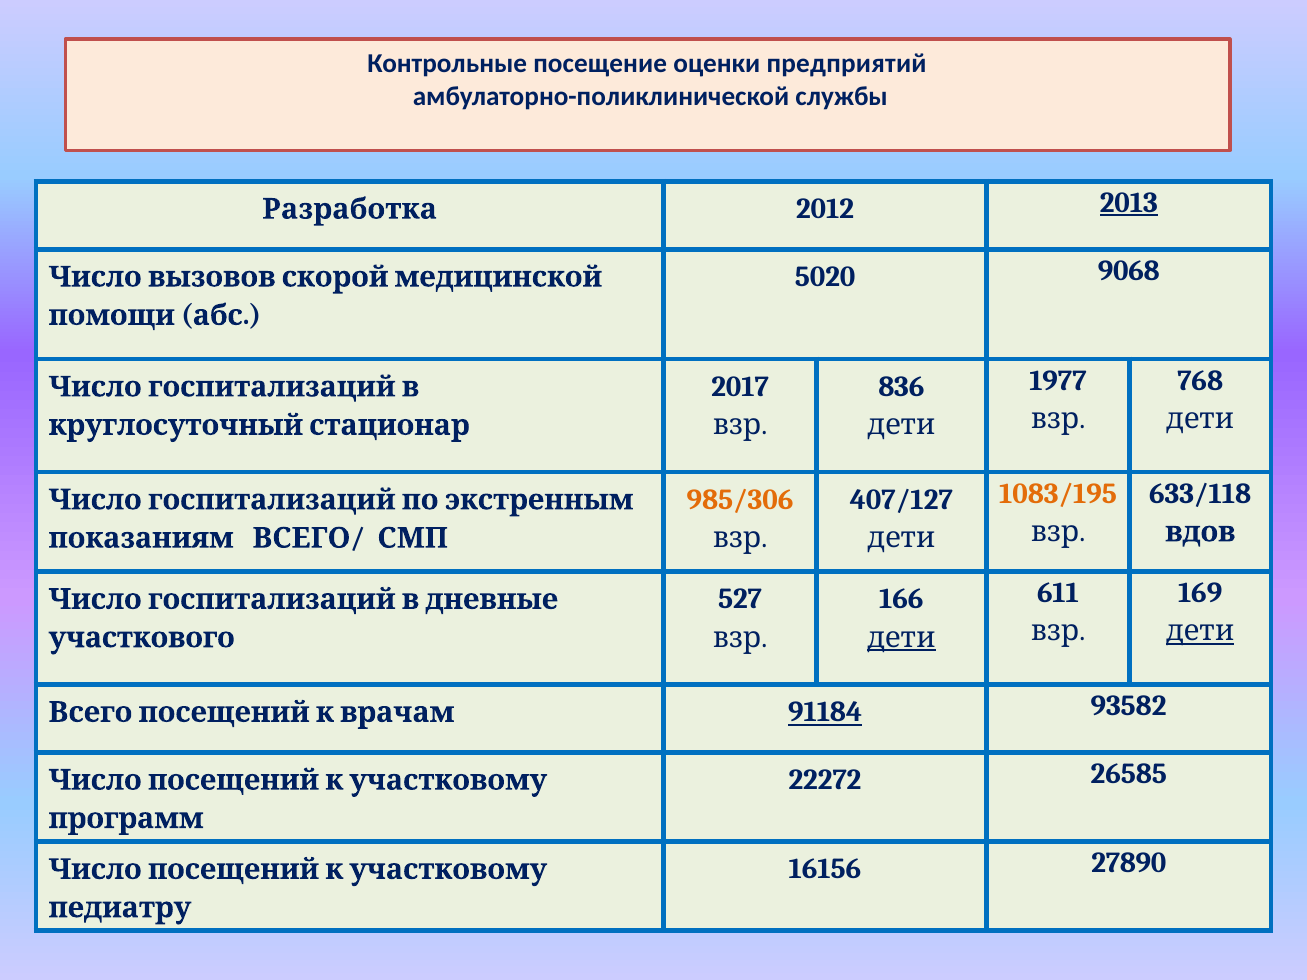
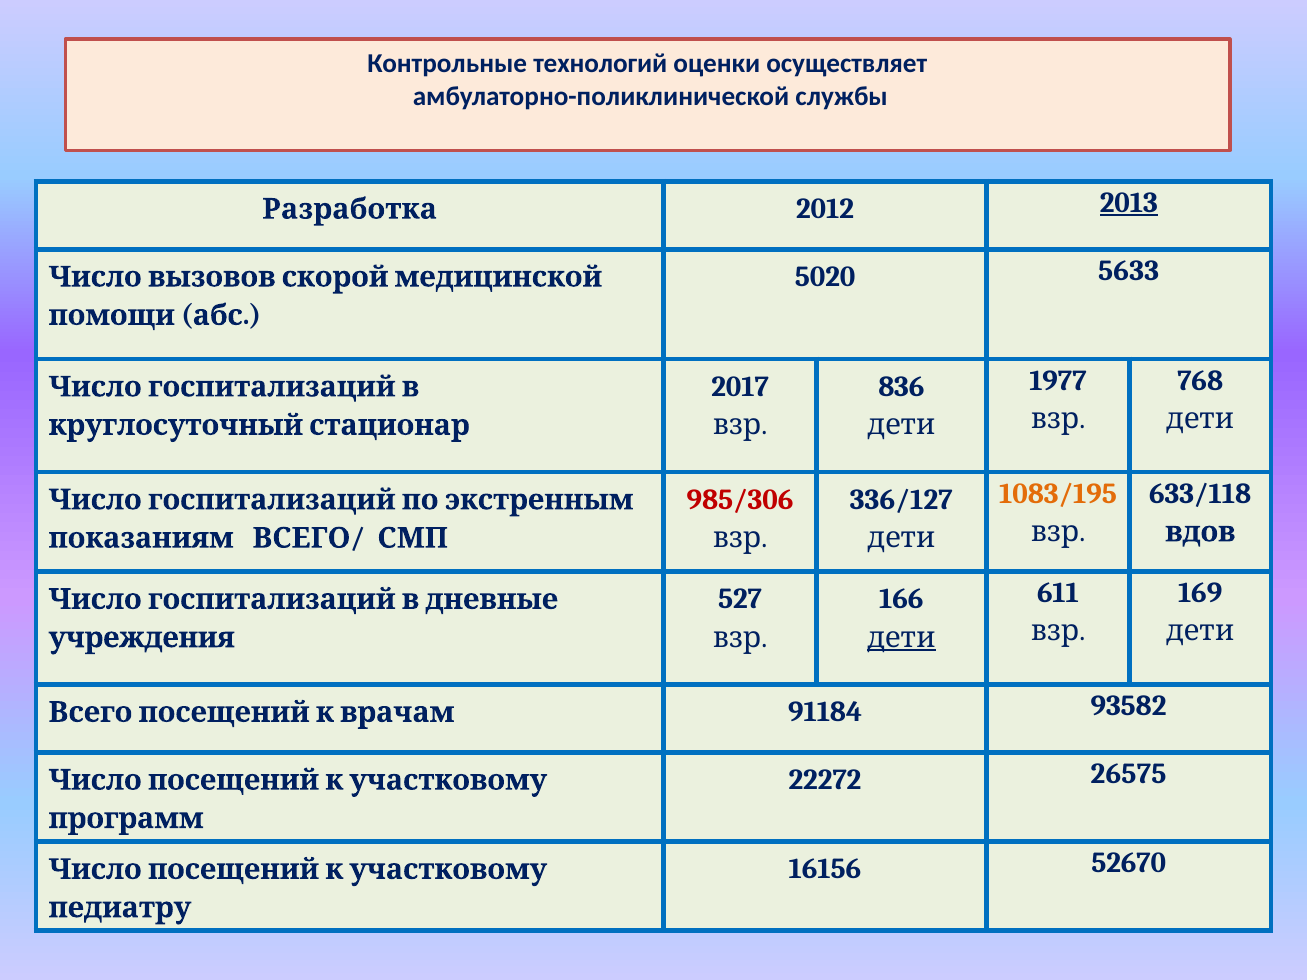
посещение: посещение -> технологий (600, 64)
предприятий: предприятий -> осуществляет (847, 64)
9068: 9068 -> 5633 (1129, 271)
985/306 colour: orange -> red (740, 500)
407/127: 407/127 -> 336/127 (901, 500)
дети underline: present -> none (1200, 632)
участкового: участкового -> учреждения (142, 638)
91184 underline: present -> none (825, 712)
26585: 26585 -> 26575 (1129, 774)
27890: 27890 -> 52670 (1129, 863)
